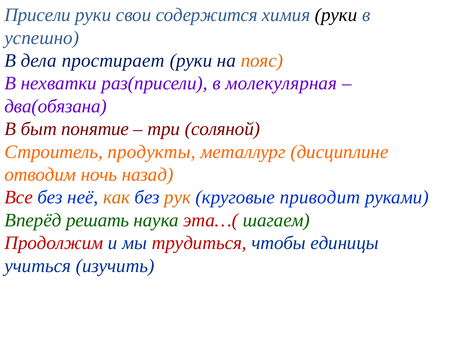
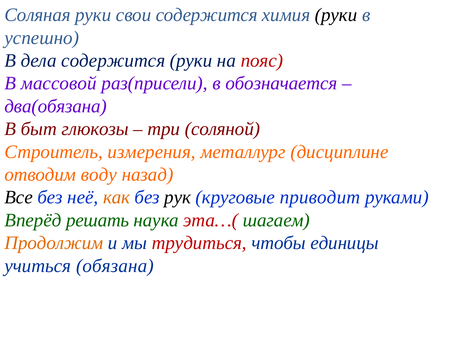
Присели: Присели -> Соляная (38, 15)
дела простирает: простирает -> содержится (113, 61)
пояс colour: orange -> red (262, 61)
нехватки: нехватки -> массовой (59, 83)
молекулярная: молекулярная -> обозначается (281, 83)
понятие: понятие -> глюкозы (95, 129)
продукты: продукты -> измерения (152, 152)
ночь: ночь -> воду (99, 175)
Все colour: red -> black (19, 197)
рук colour: orange -> black (178, 197)
Продолжим colour: red -> orange (54, 243)
изучить: изучить -> обязана (115, 266)
